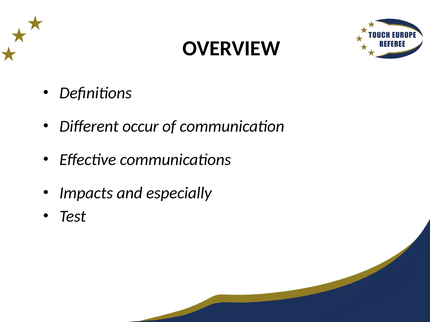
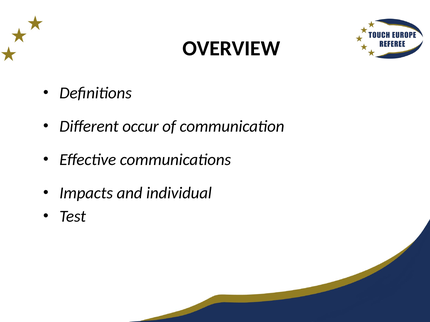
especially: especially -> individual (179, 193)
